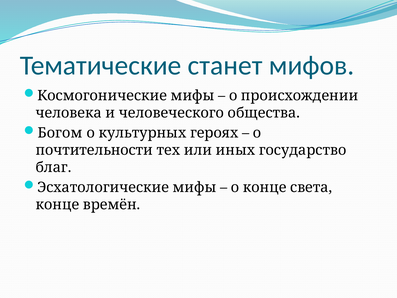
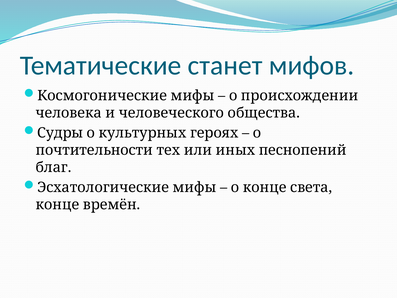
Богом: Богом -> Судры (60, 133)
государство: государство -> песнопений (303, 150)
